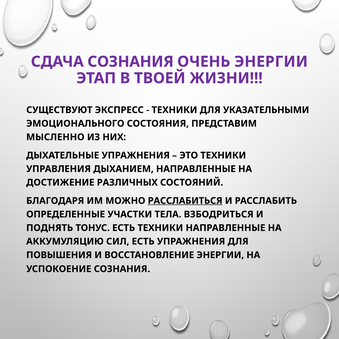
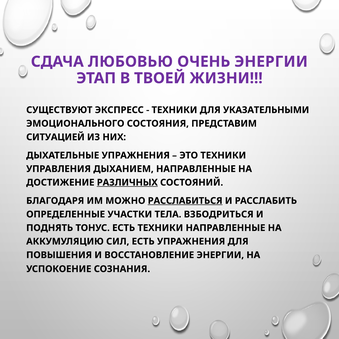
СДАЧА СОЗНАНИЯ: СОЗНАНИЯ -> ЛЮБОВЬЮ (130, 62)
МЫСЛЕННО: МЫСЛЕННО -> СИТУАЦИЕЙ (55, 137)
РАЗЛИЧНЫХ underline: none -> present (127, 182)
